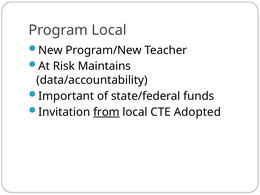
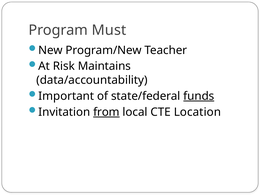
Program Local: Local -> Must (109, 30)
funds underline: none -> present (199, 96)
Adopted: Adopted -> Location (197, 112)
